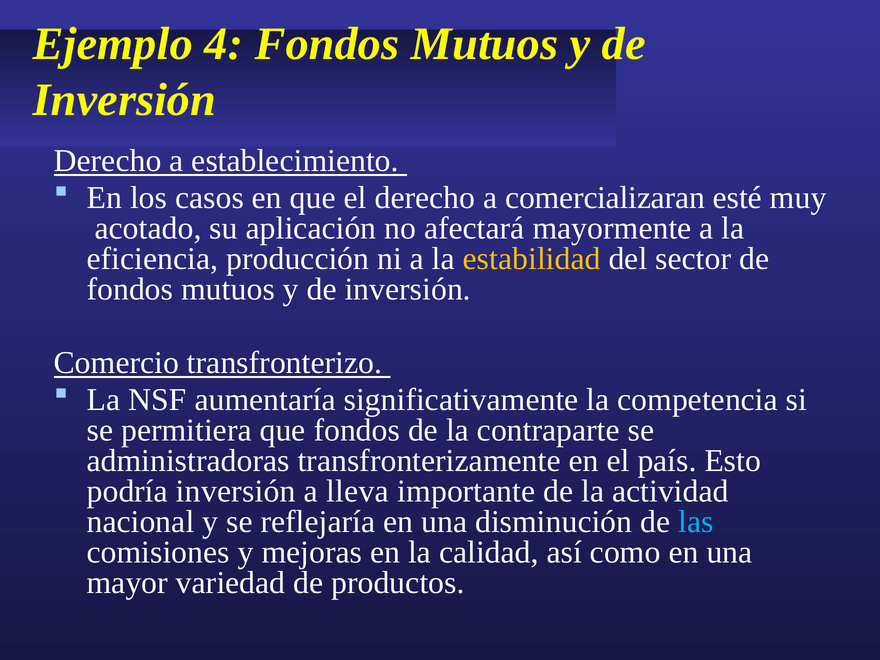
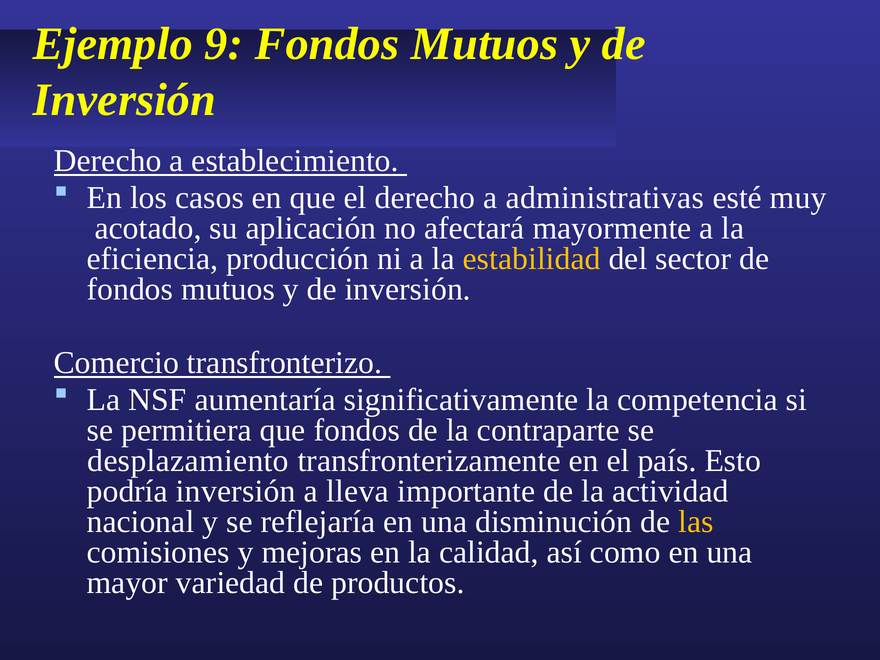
4: 4 -> 9 (224, 44)
comercializaran: comercializaran -> administrativas (605, 198)
administradoras: administradoras -> desplazamiento (188, 461)
las colour: light blue -> yellow (696, 522)
